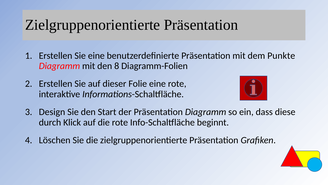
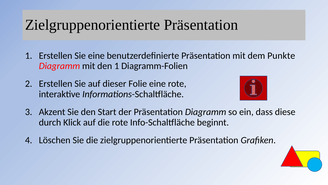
den 8: 8 -> 1 (117, 66)
Design: Design -> Akzent (52, 112)
